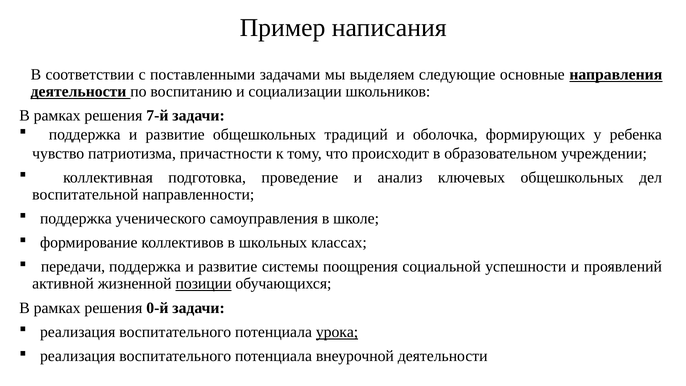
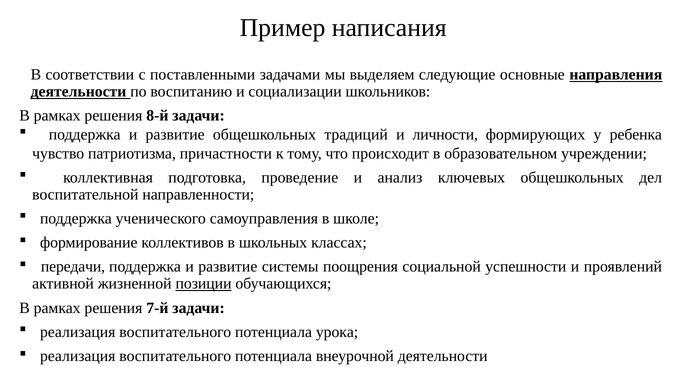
7-й: 7-й -> 8-й (157, 115)
оболочка: оболочка -> личности (445, 135)
0-й: 0-й -> 7-й (157, 308)
урока underline: present -> none (337, 332)
